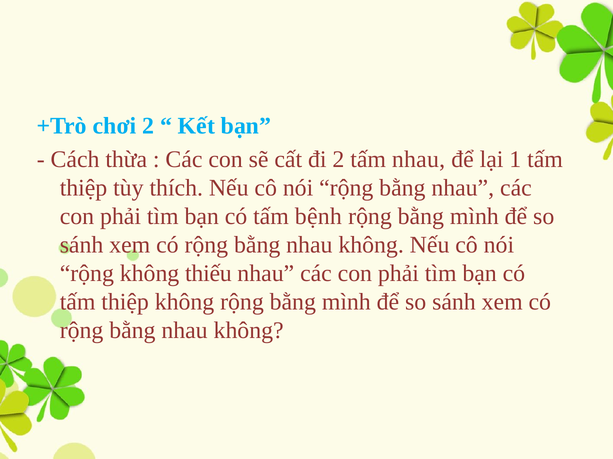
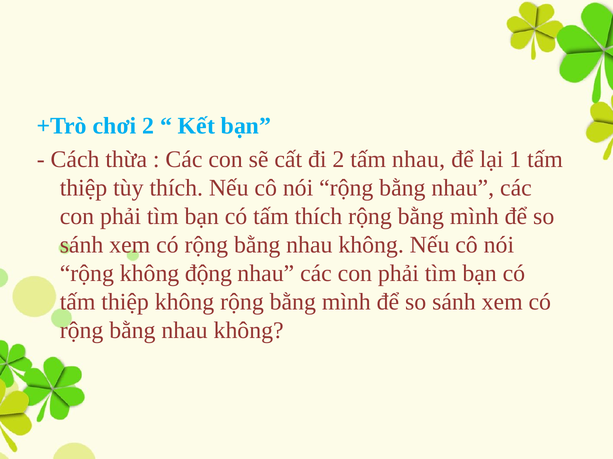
tấm bệnh: bệnh -> thích (319, 217)
thiếu: thiếu -> động (208, 274)
